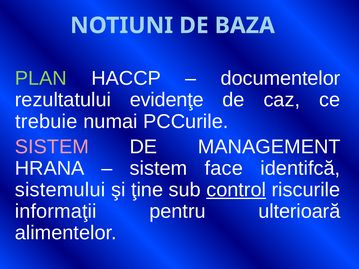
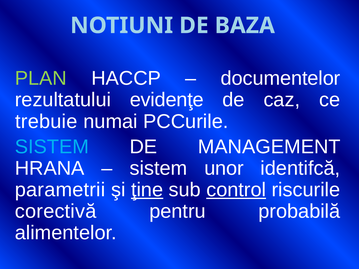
SISTEM colour: pink -> light blue (52, 147)
face: face -> unor (224, 168)
sistemului: sistemului -> parametrii (60, 190)
ţine underline: none -> present (147, 190)
informaţii: informaţii -> corectivă (56, 211)
ulterioară: ulterioară -> probabilă (299, 211)
